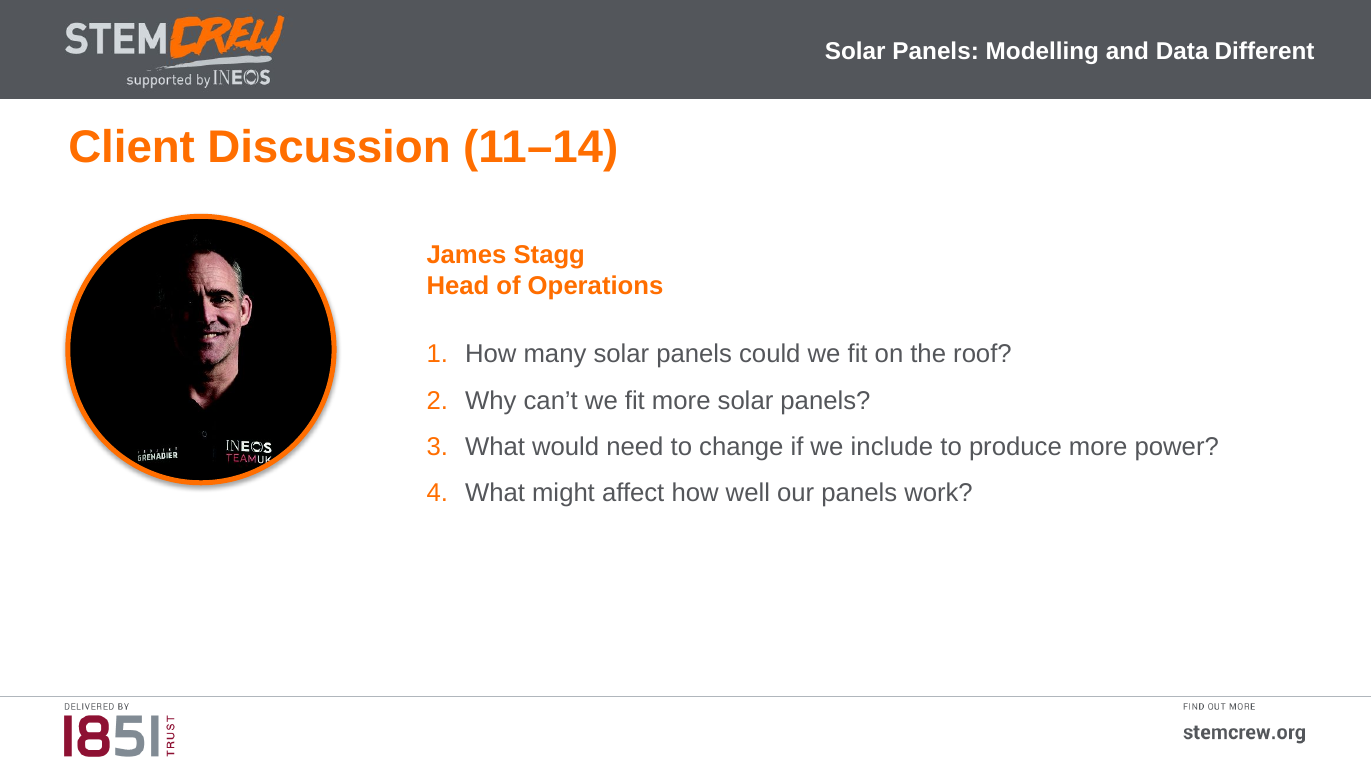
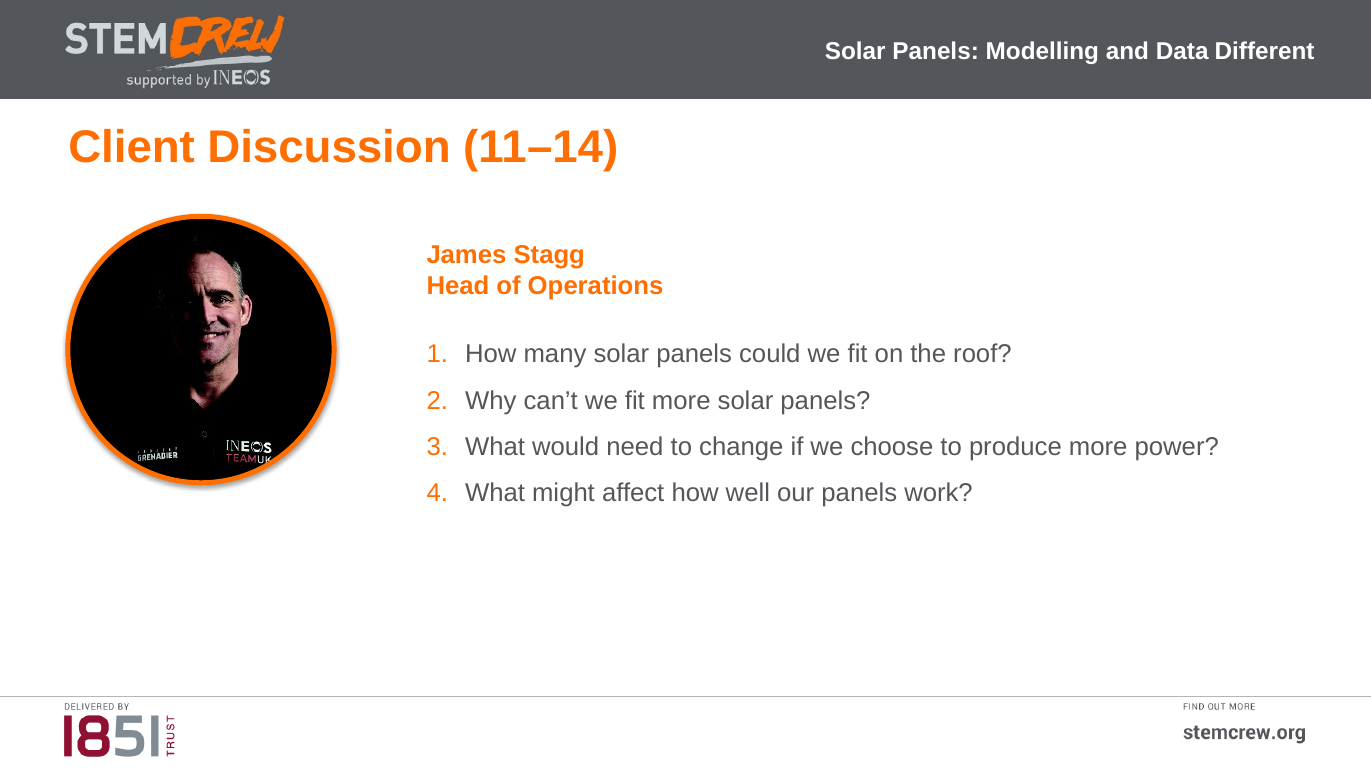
include: include -> choose (892, 446)
